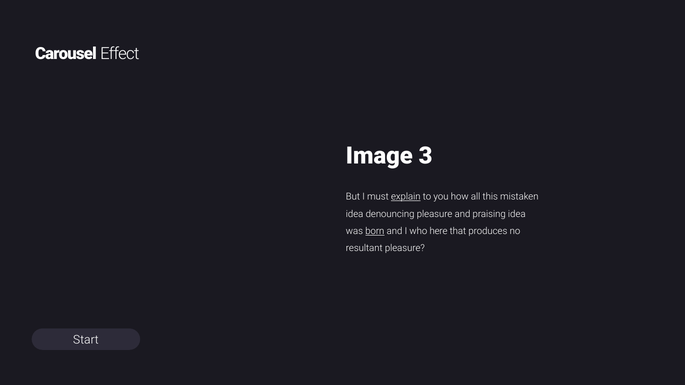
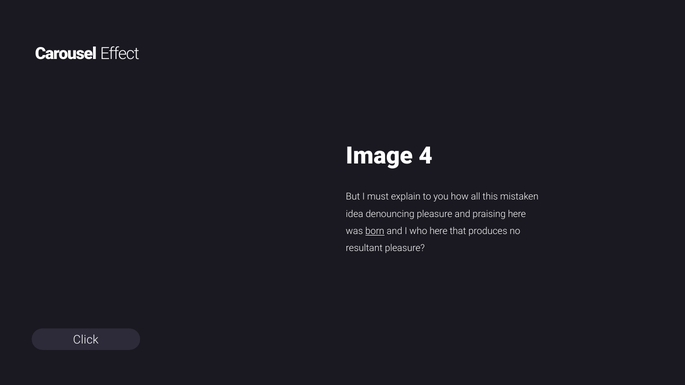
3: 3 -> 4 (426, 156)
explain underline: present -> none (406, 197)
praising idea: idea -> here (517, 214)
Start: Start -> Click (86, 340)
